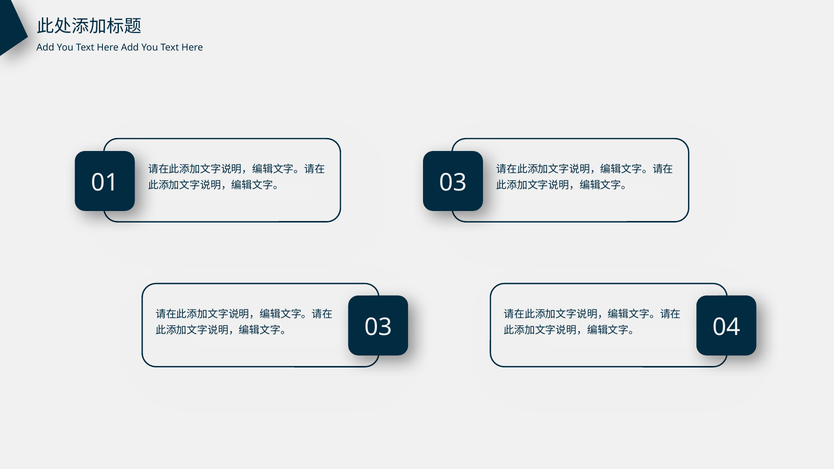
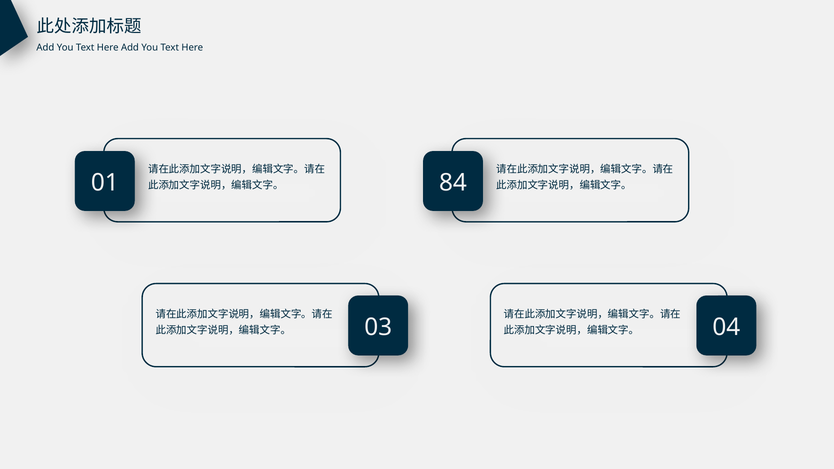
03: 03 -> 84 (453, 183)
